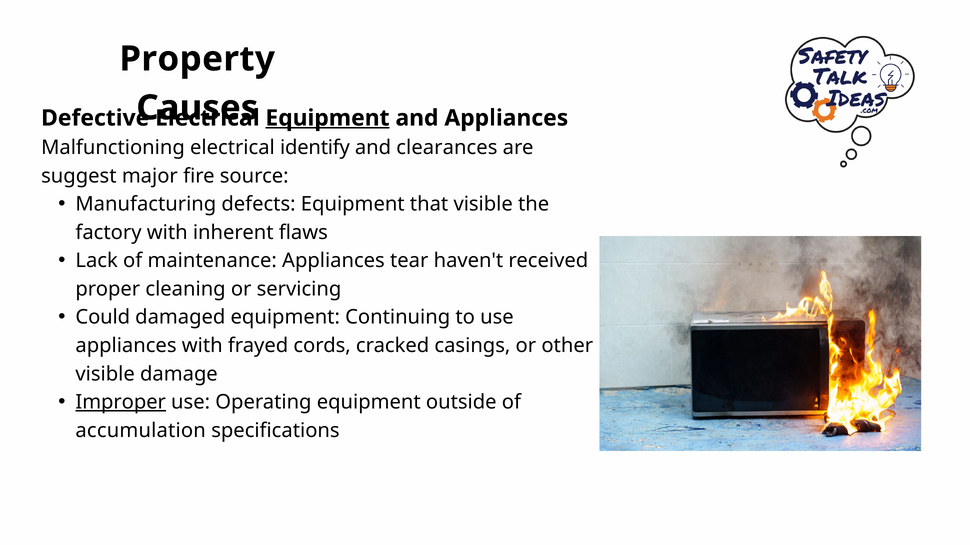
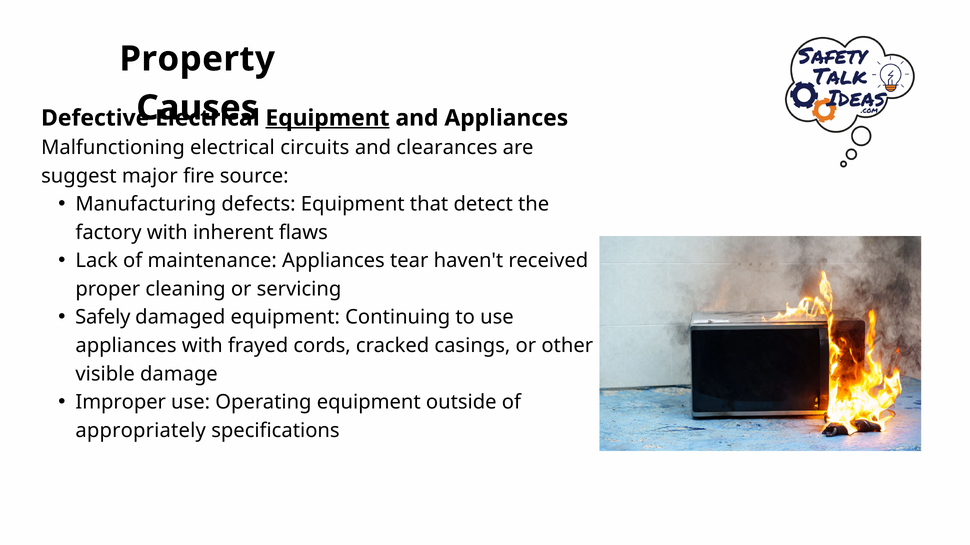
identify: identify -> circuits (315, 148)
that visible: visible -> detect (483, 204)
Could: Could -> Safely (103, 318)
Improper underline: present -> none (121, 403)
accumulation: accumulation -> appropriately (141, 431)
